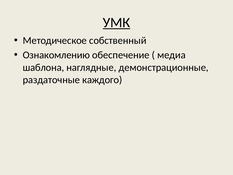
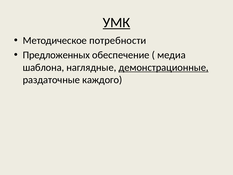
собственный: собственный -> потребности (118, 40)
Ознакомлению: Ознакомлению -> Предложенных (56, 55)
демонстрационные underline: none -> present (164, 67)
